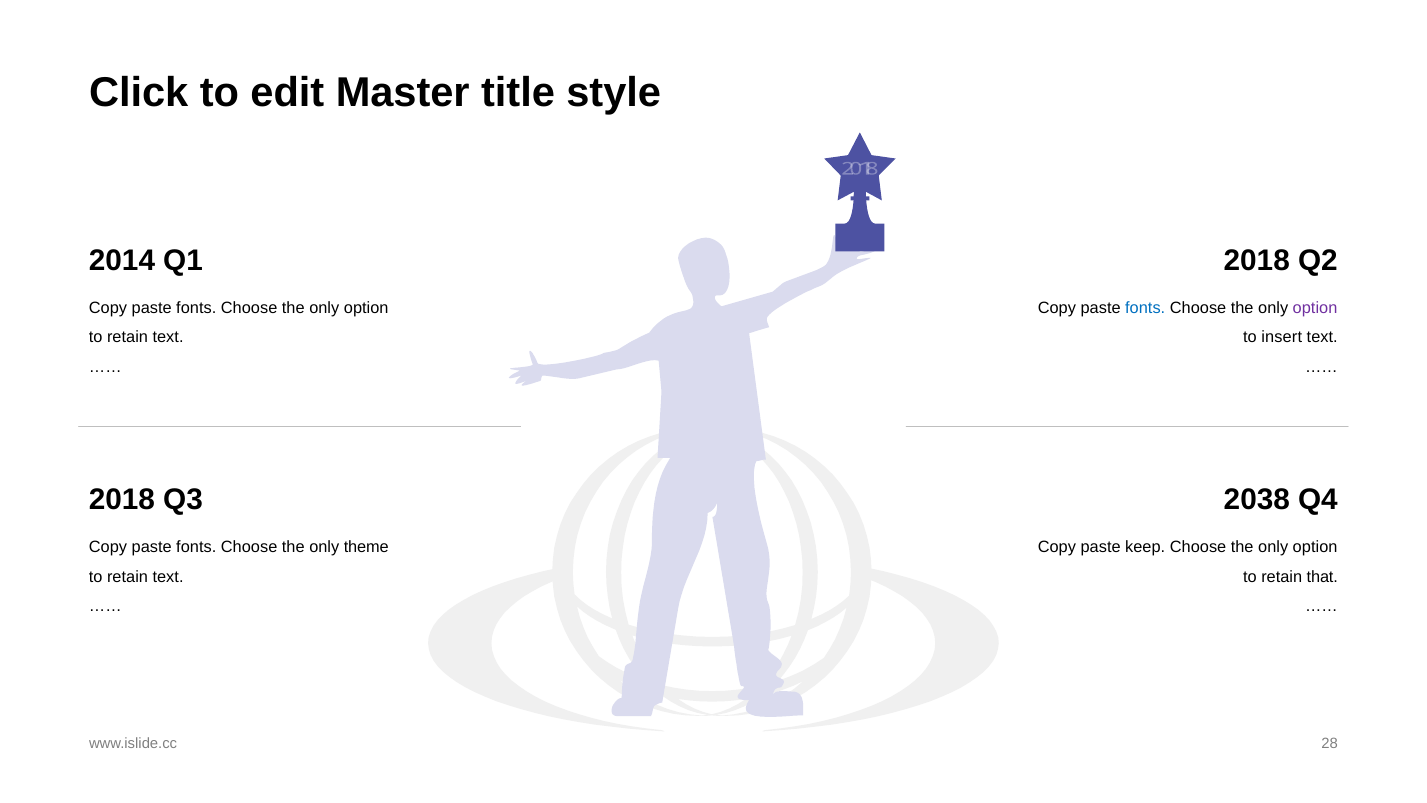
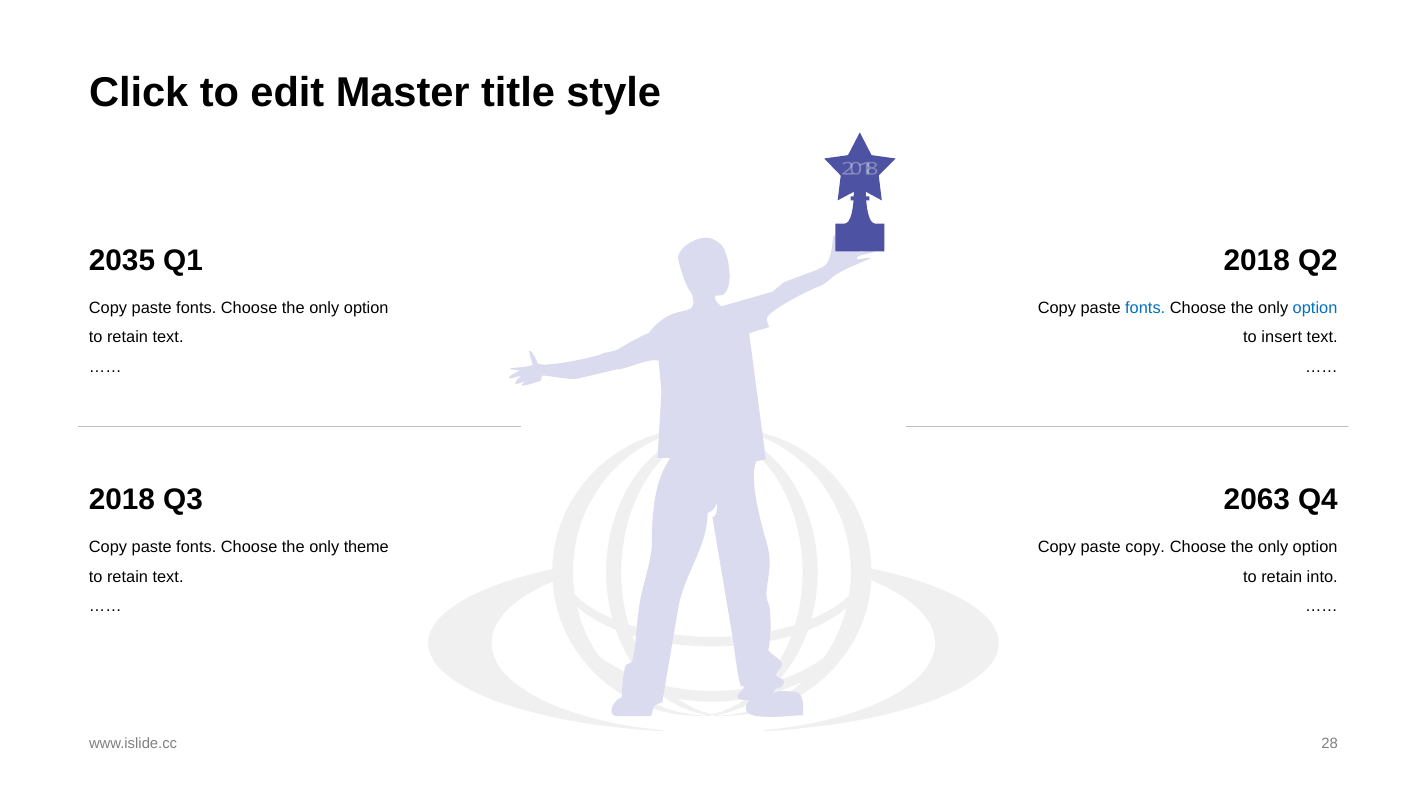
2014: 2014 -> 2035 (122, 260)
option colour: purple -> blue (1315, 308)
2038: 2038 -> 2063 (1257, 499)
paste keep: keep -> copy (1145, 547)
that: that -> into (1322, 576)
